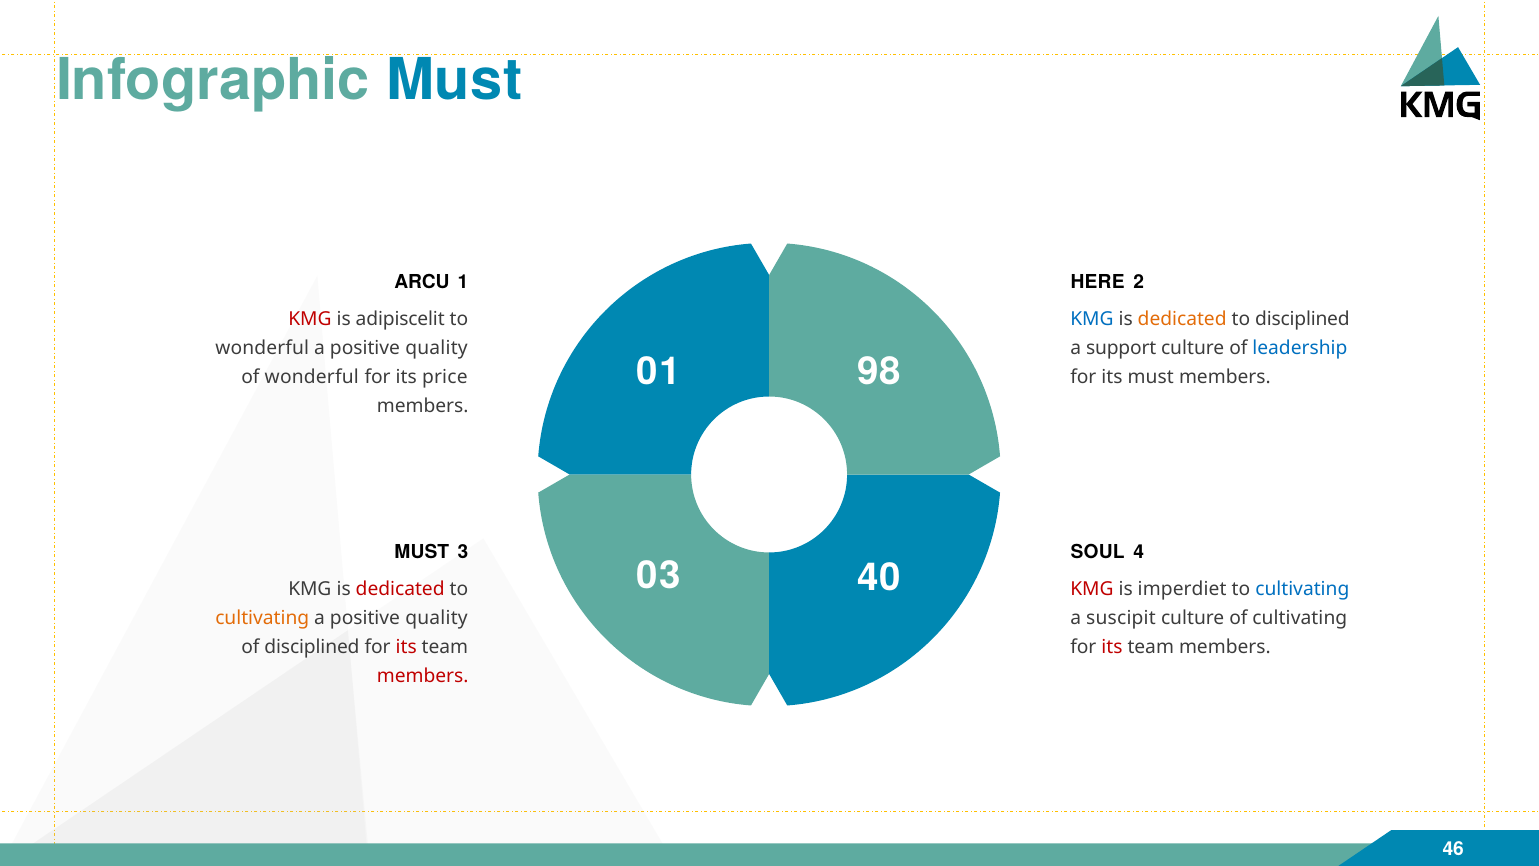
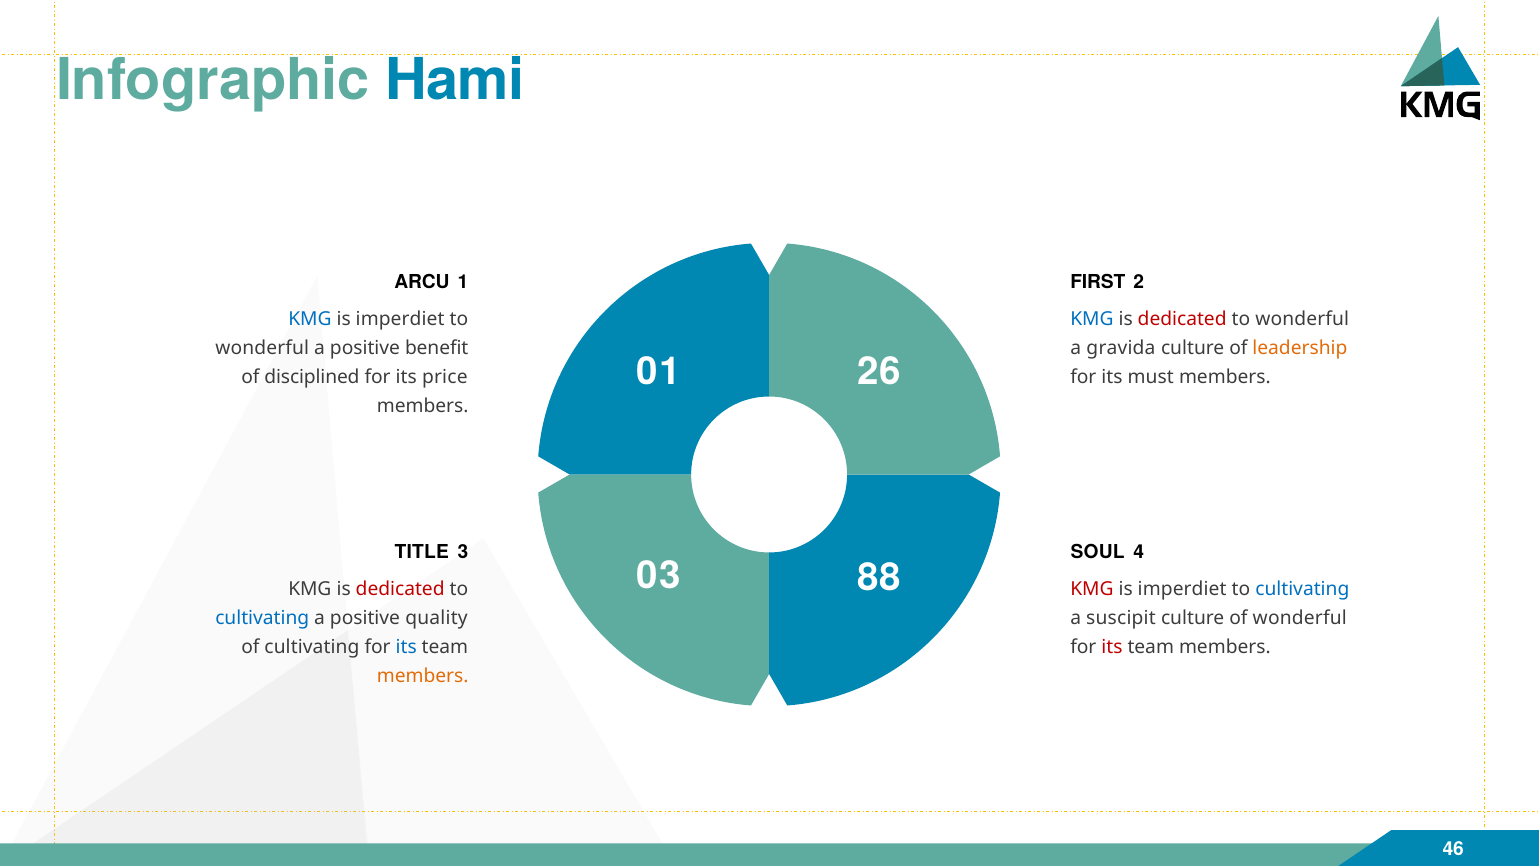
Infographic Must: Must -> Hami (455, 80)
HERE: HERE -> FIRST (1098, 282)
KMG colour: red -> blue (310, 319)
adipiscelit: adipiscelit -> imperdiet (400, 319)
dedicated colour: orange -> red (1182, 319)
disciplined: disciplined -> wonderful (1302, 319)
quality: quality -> benefit (437, 348)
support: support -> gravida (1121, 348)
leadership colour: blue -> orange (1300, 348)
98: 98 -> 26 (879, 371)
of wonderful: wonderful -> disciplined (312, 377)
MUST: MUST -> TITLE (422, 552)
40: 40 -> 88 (879, 577)
cultivating colour: orange -> blue (262, 618)
of cultivating: cultivating -> wonderful (1300, 618)
of disciplined: disciplined -> cultivating (312, 647)
its colour: red -> blue (406, 647)
members colour: red -> orange (423, 676)
